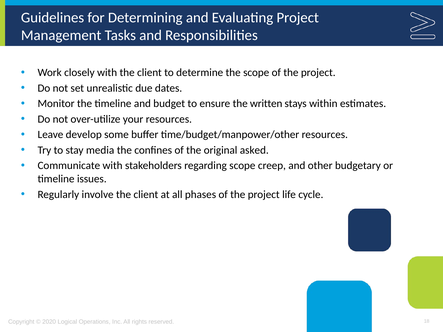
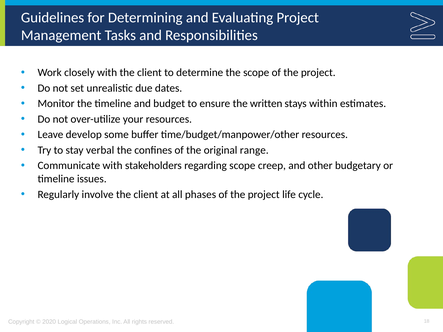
media: media -> verbal (100, 150)
asked: asked -> range (254, 150)
